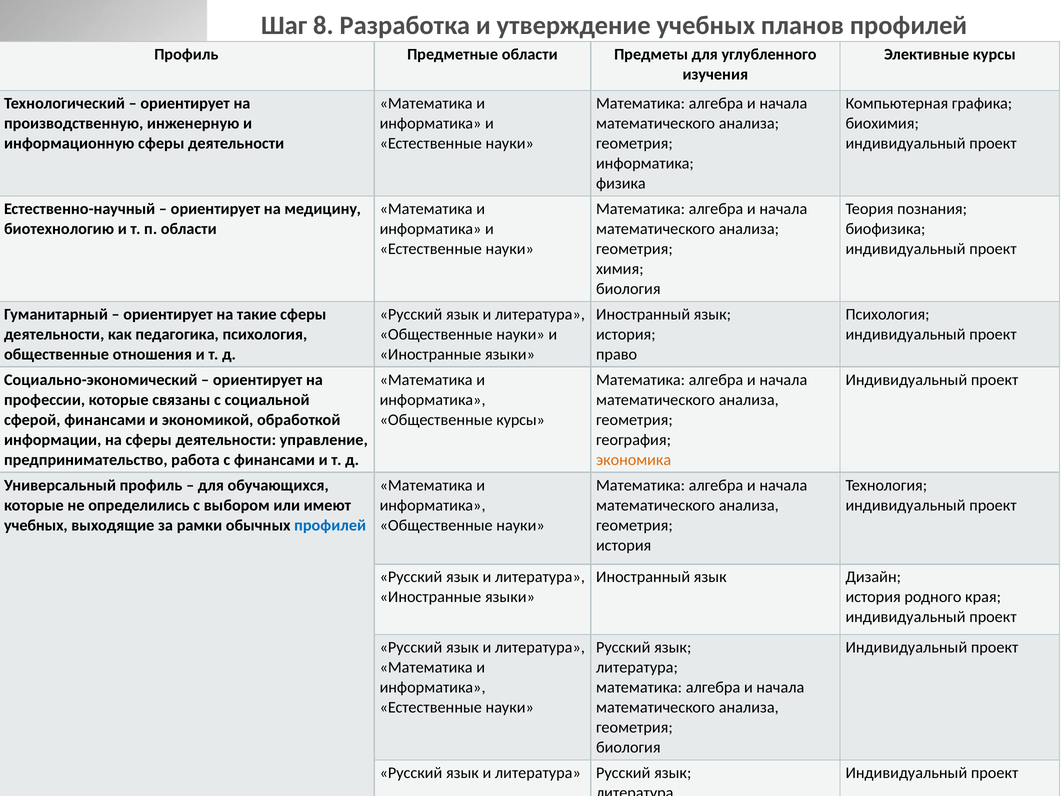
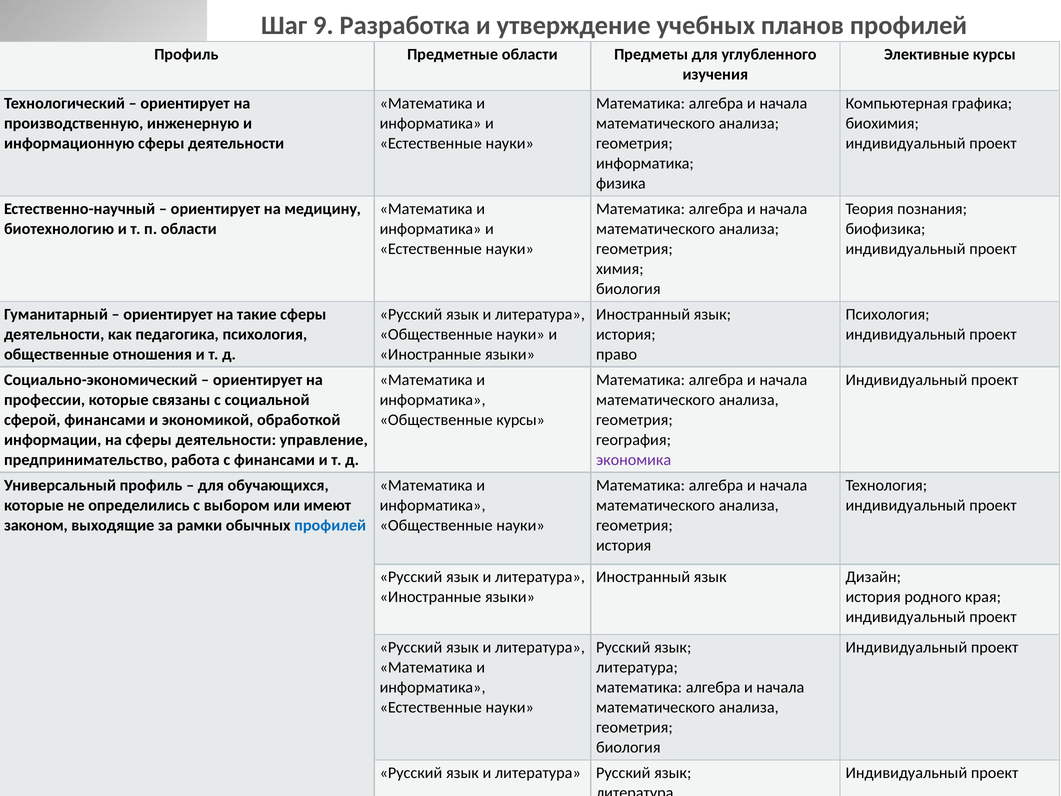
8: 8 -> 9 (323, 26)
экономика colour: orange -> purple (634, 460)
учебных: учебных -> законом (36, 525)
